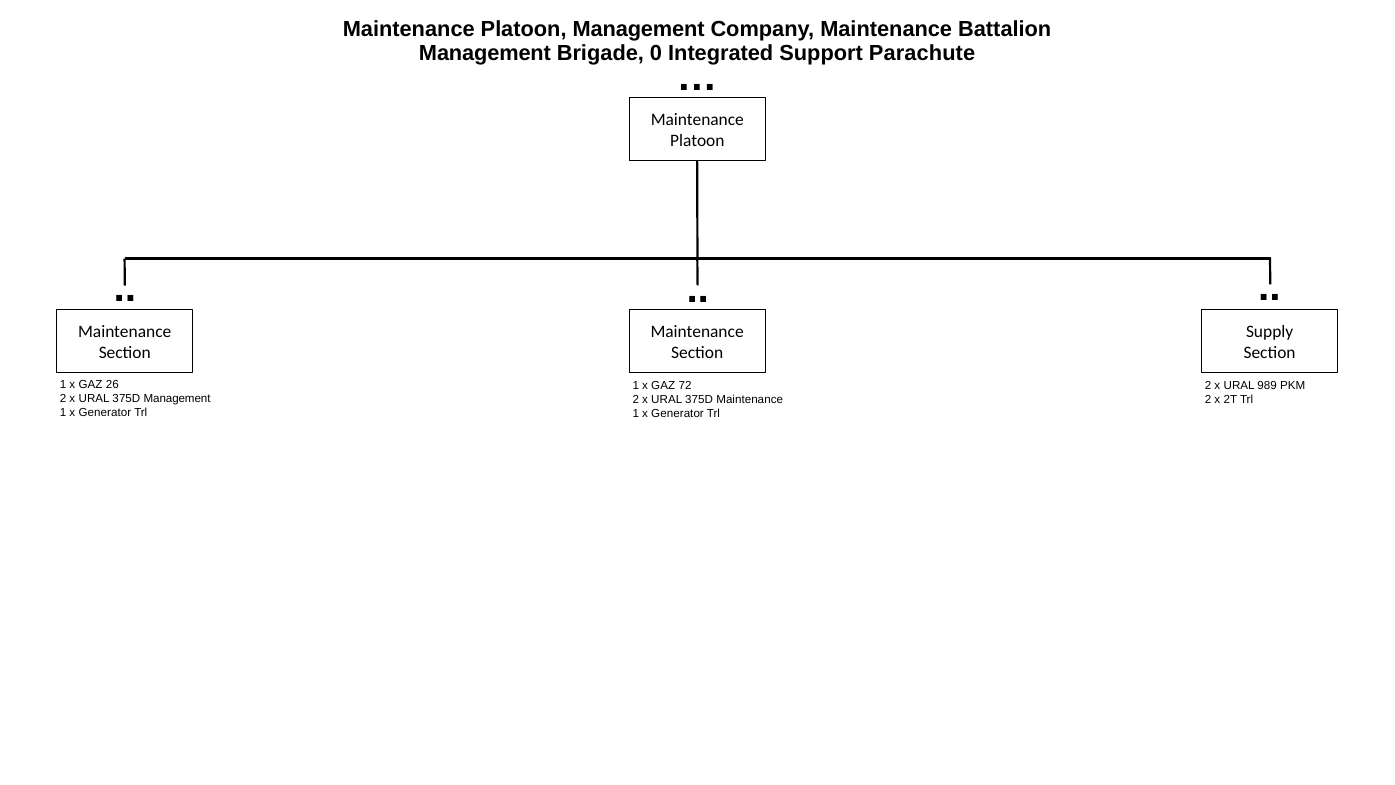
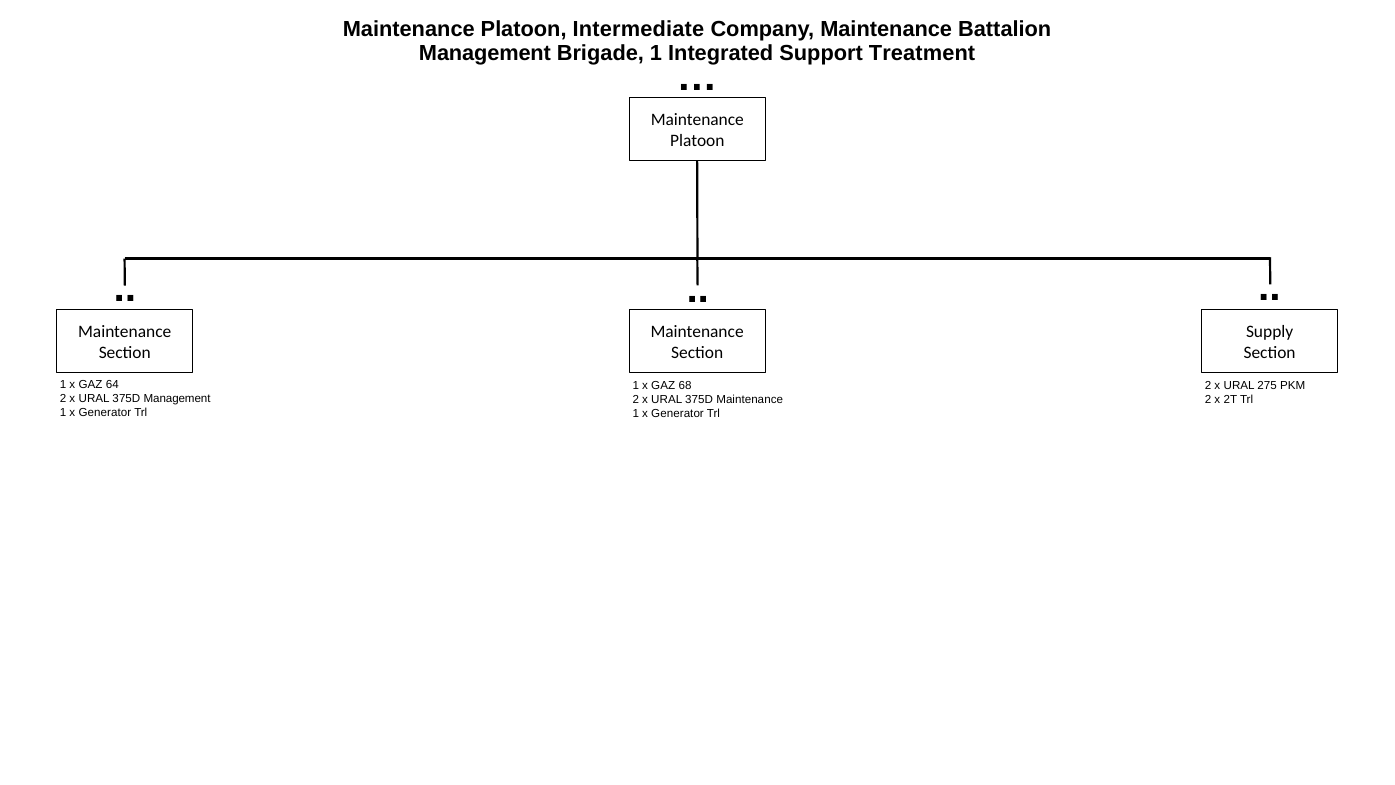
Platoon Management: Management -> Intermediate (638, 29)
Brigade 0: 0 -> 1 (656, 53)
Parachute: Parachute -> Treatment (922, 53)
26: 26 -> 64 (112, 385)
72: 72 -> 68 (685, 386)
989: 989 -> 275 (1267, 386)
